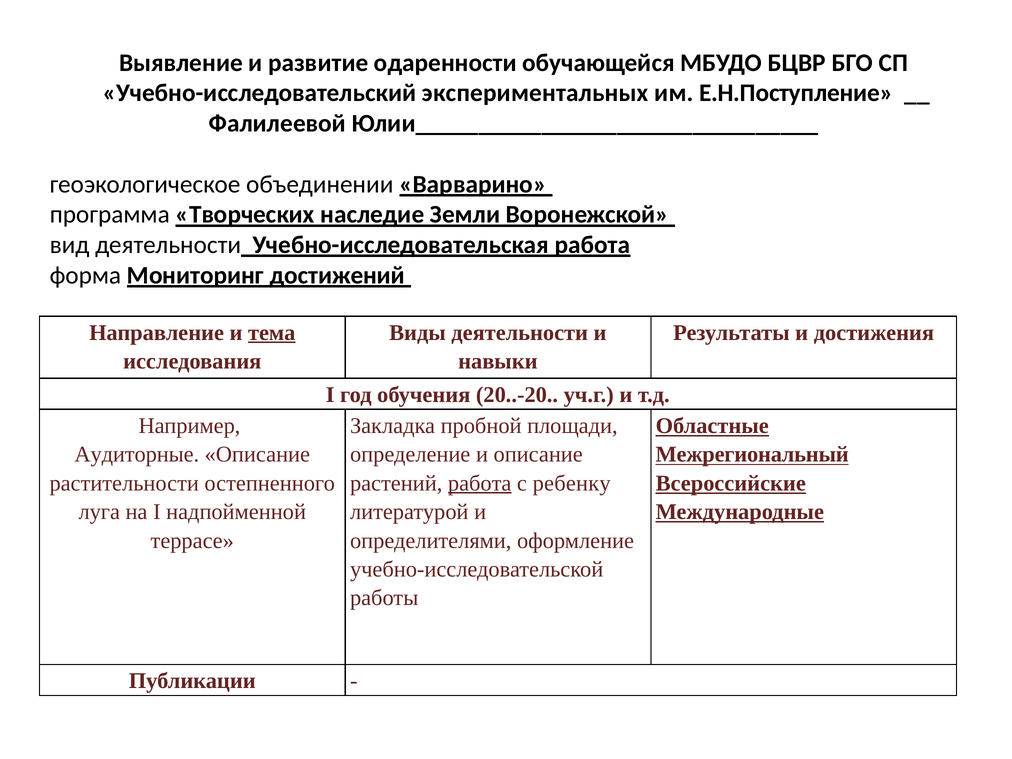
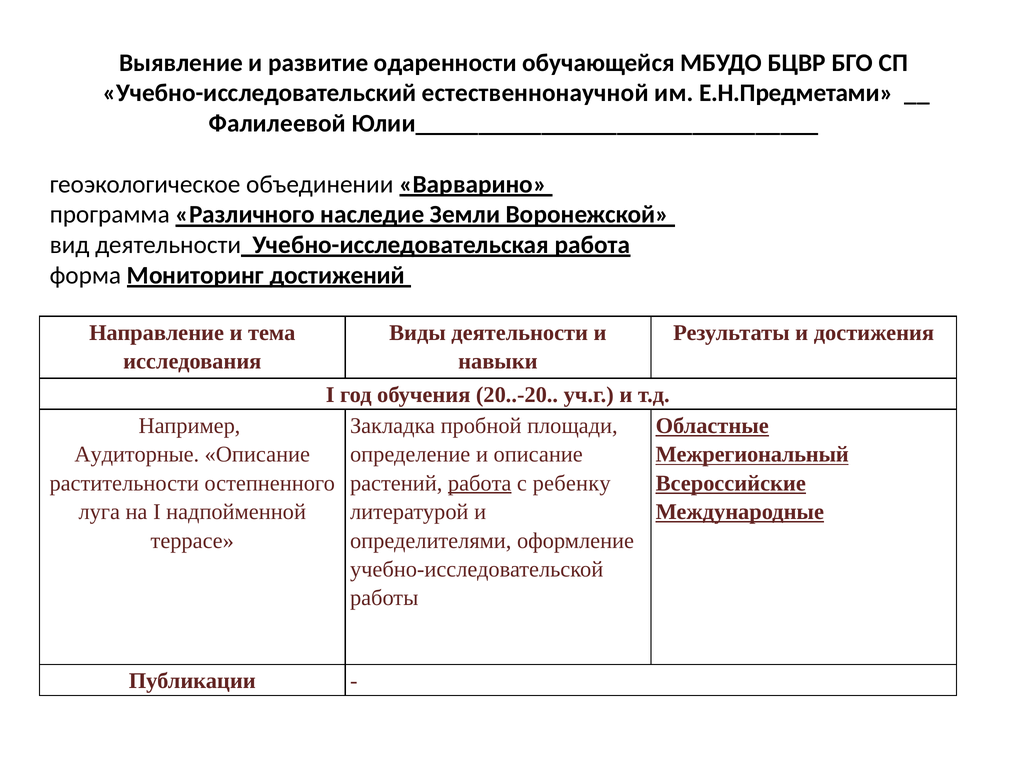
экспериментальных: экспериментальных -> естественнонаучной (535, 93)
Е.Н.Поступление: Е.Н.Поступление -> Е.Н.Предметами (796, 93)
Творческих: Творческих -> Различного (245, 215)
тема underline: present -> none (272, 333)
